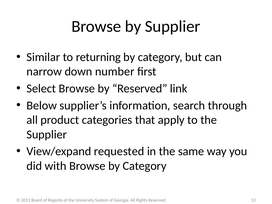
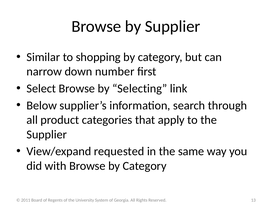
returning: returning -> shopping (98, 57)
by Reserved: Reserved -> Selecting (140, 89)
